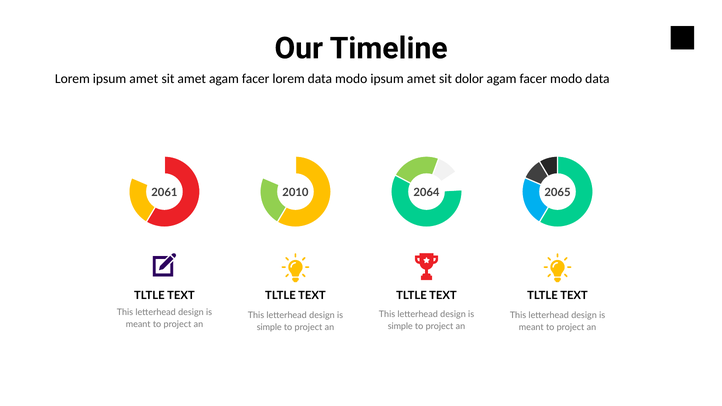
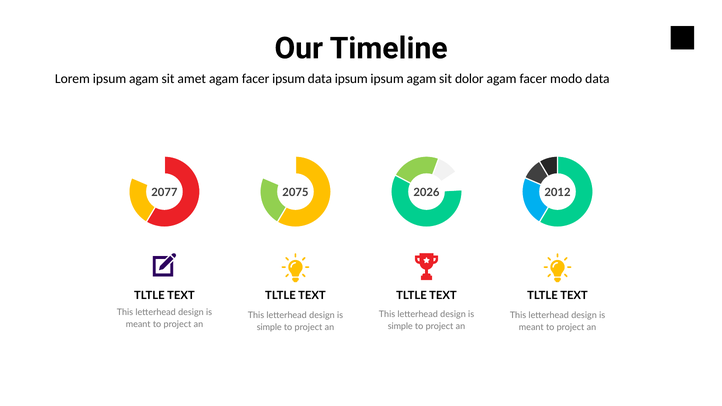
Lorem ipsum amet: amet -> agam (144, 79)
facer lorem: lorem -> ipsum (289, 79)
data modo: modo -> ipsum (351, 79)
amet: amet -> agam (421, 79)
2061: 2061 -> 2077 (164, 192)
2010: 2010 -> 2075 (295, 192)
2064: 2064 -> 2026 (426, 192)
2065: 2065 -> 2012 (557, 192)
